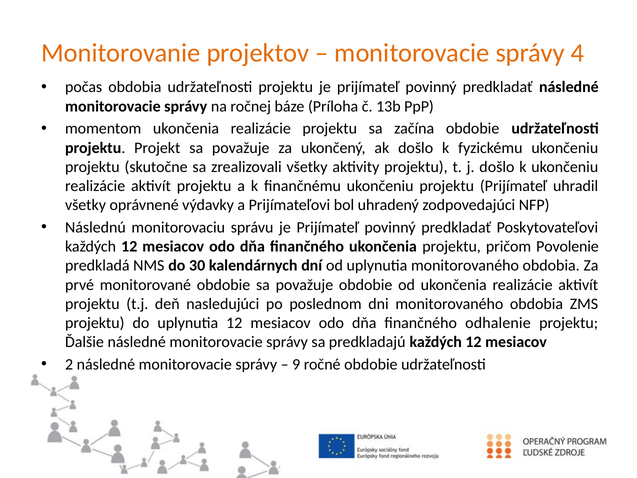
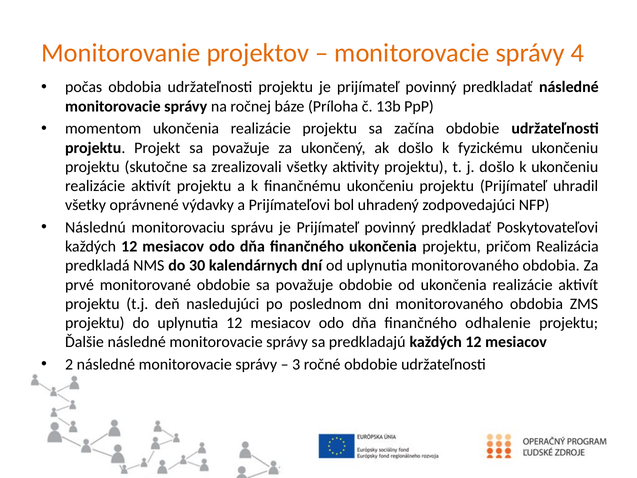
Povolenie: Povolenie -> Realizácia (567, 246)
9: 9 -> 3 (296, 364)
